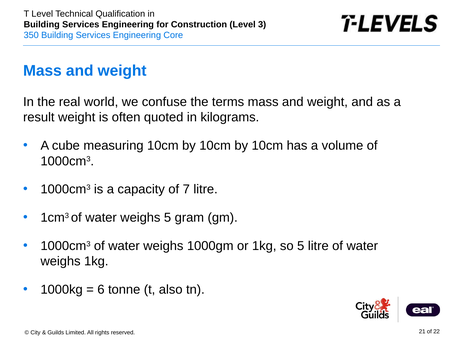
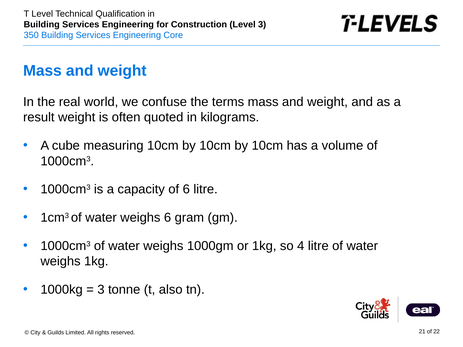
of 7: 7 -> 6 (186, 190)
weighs 5: 5 -> 6 (168, 218)
so 5: 5 -> 4 (301, 246)
6: 6 -> 3 (101, 290)
